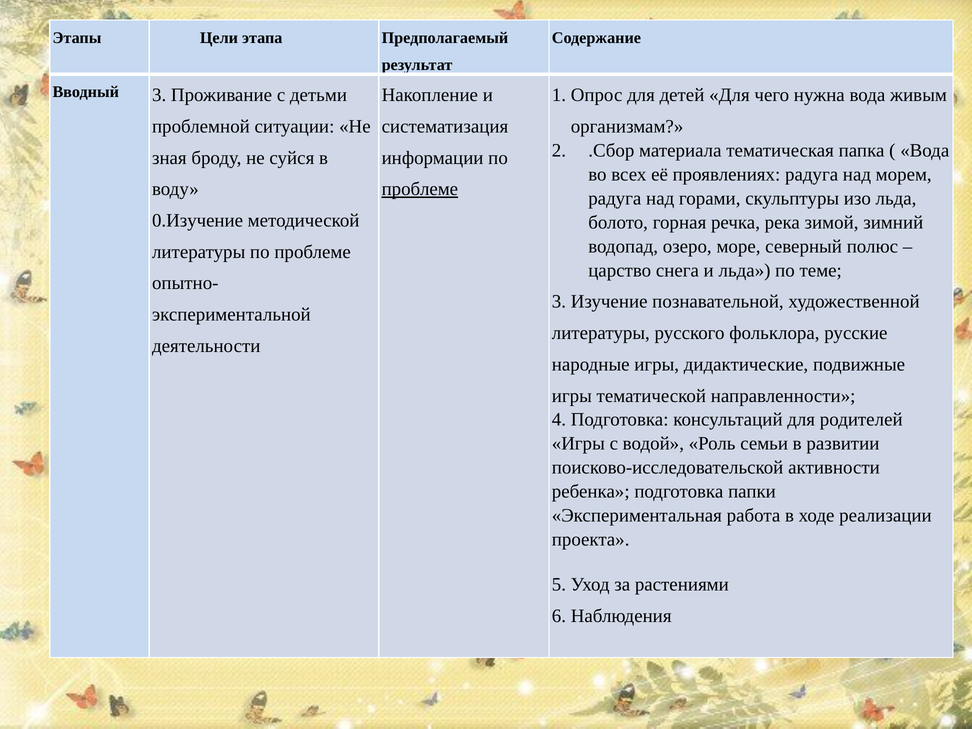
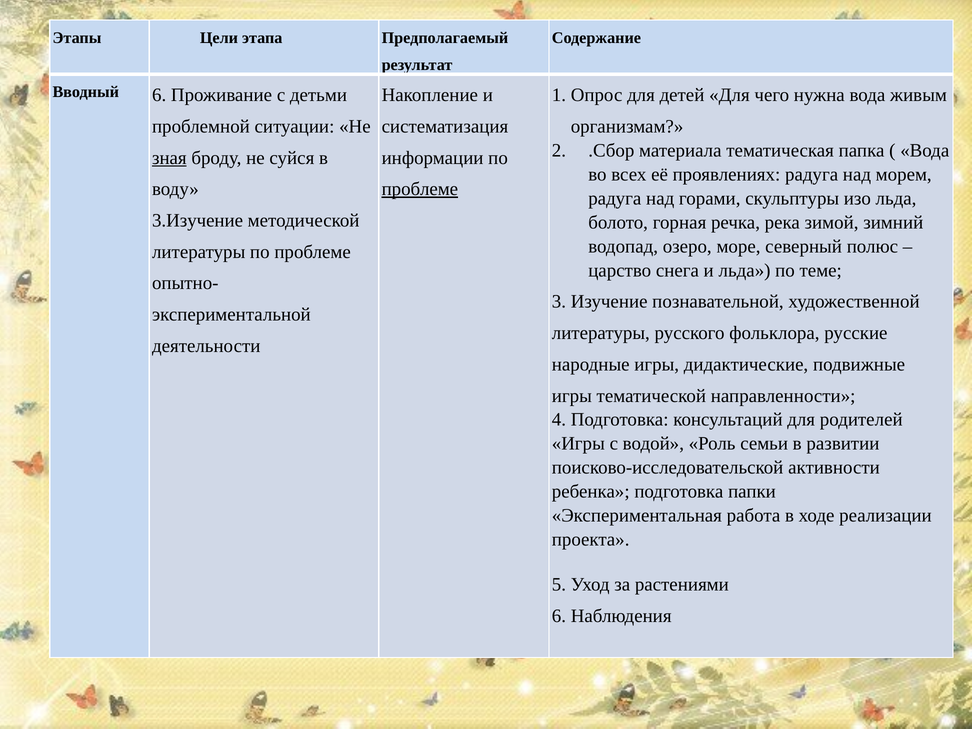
Вводный 3: 3 -> 6 (159, 95)
зная underline: none -> present (169, 158)
0.Изучение: 0.Изучение -> 3.Изучение (198, 220)
